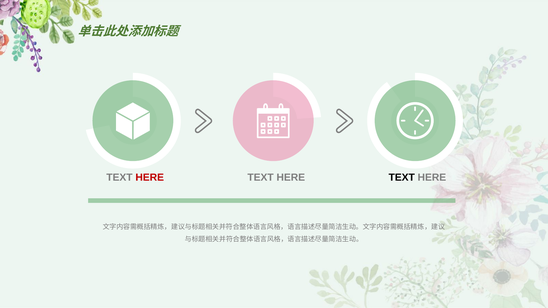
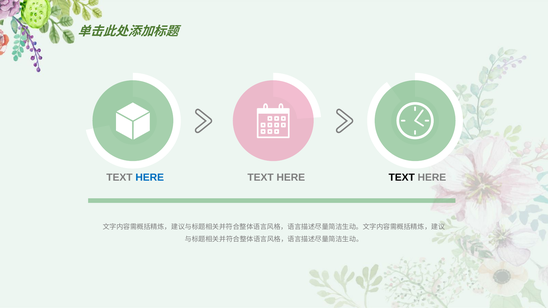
HERE colour: red -> blue (150, 178)
